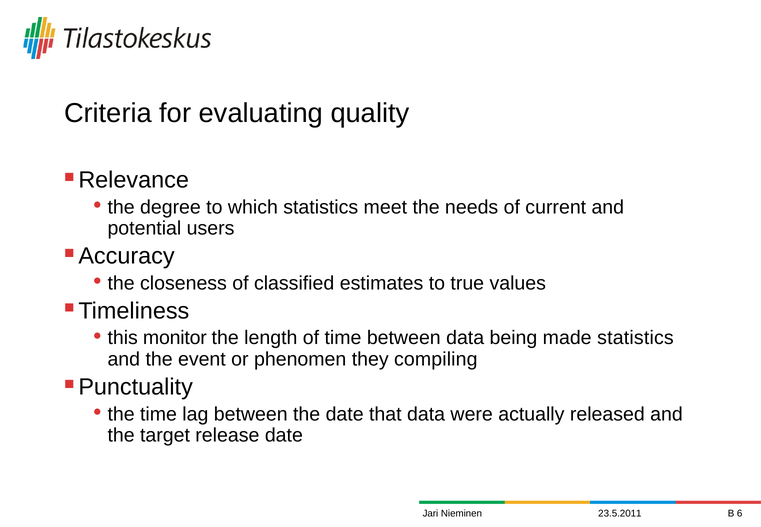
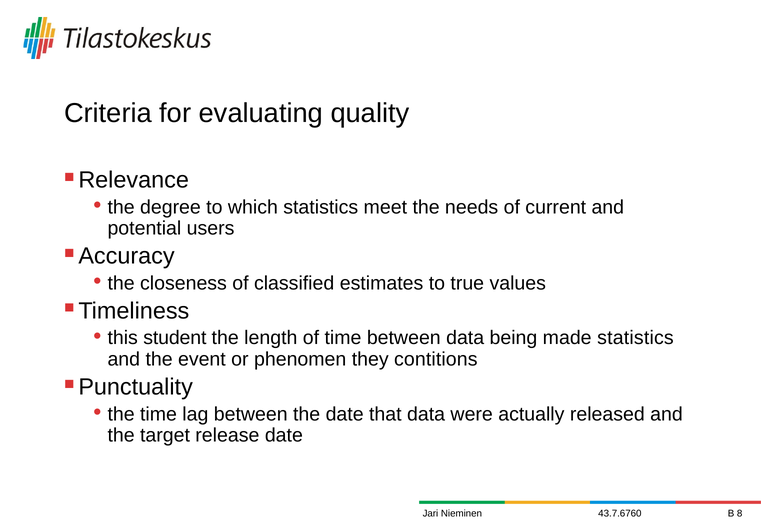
monitor: monitor -> student (175, 338)
compiling: compiling -> contitions (436, 359)
23.5.2011: 23.5.2011 -> 43.7.6760 (620, 513)
6: 6 -> 8 (740, 513)
